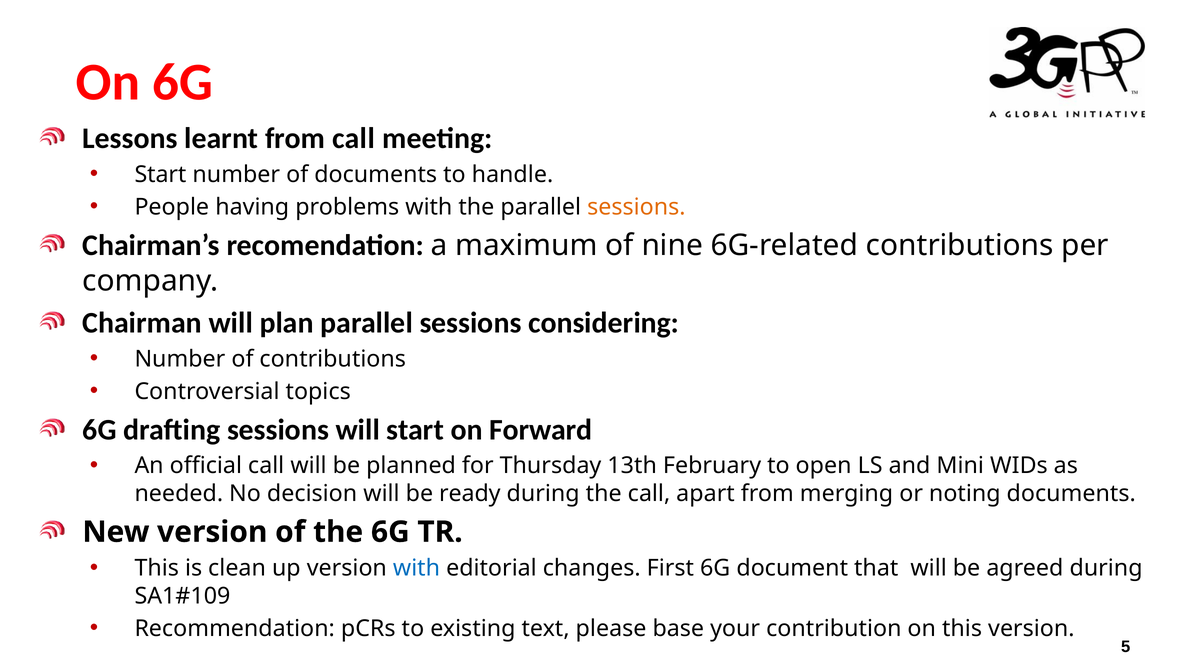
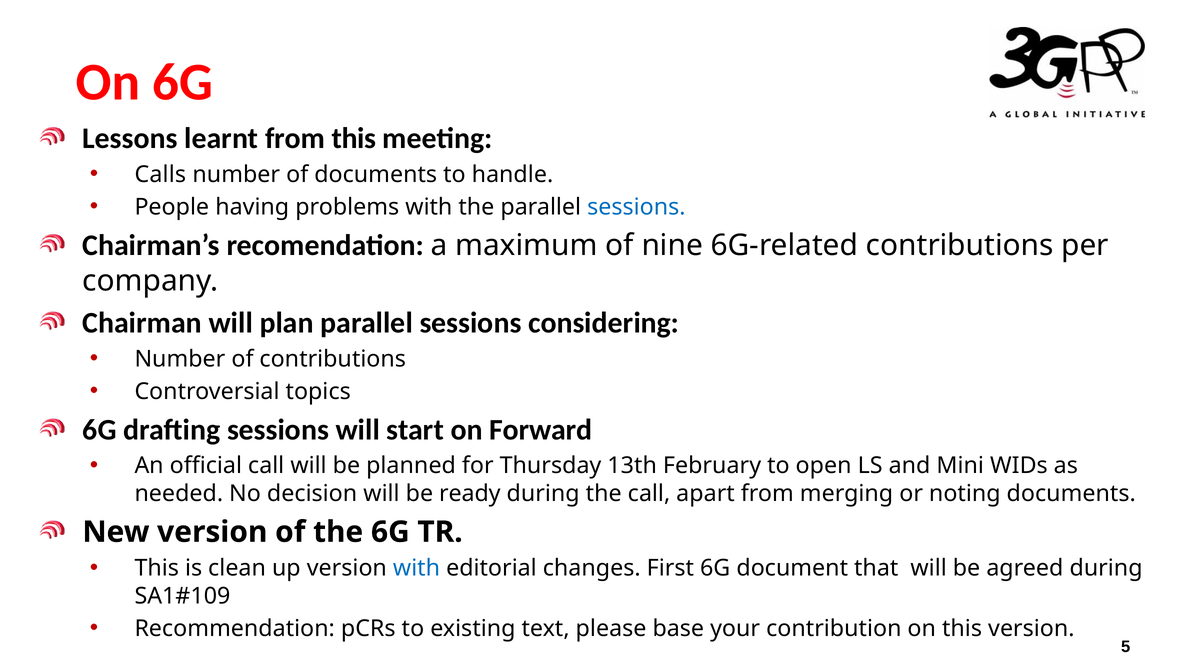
from call: call -> this (354, 138)
Start: Start -> Calls (160, 174)
sessions colour: orange -> blue (636, 207)
